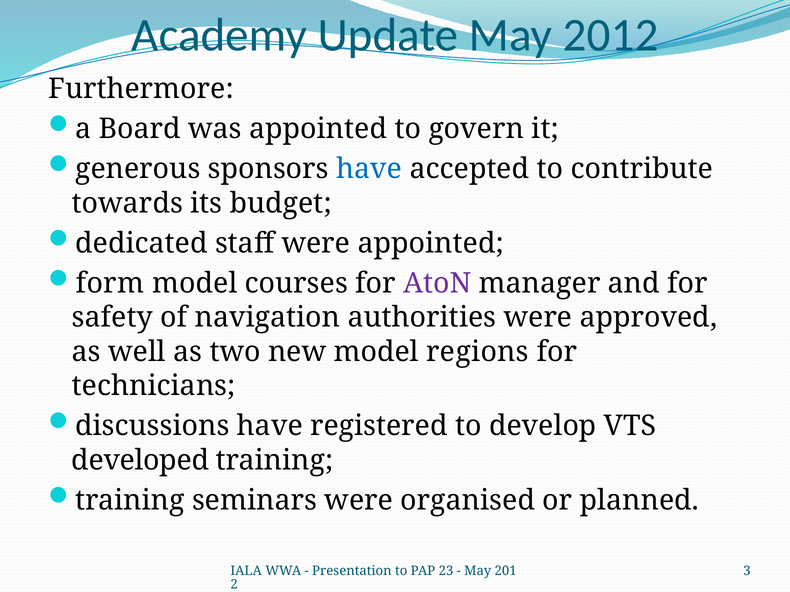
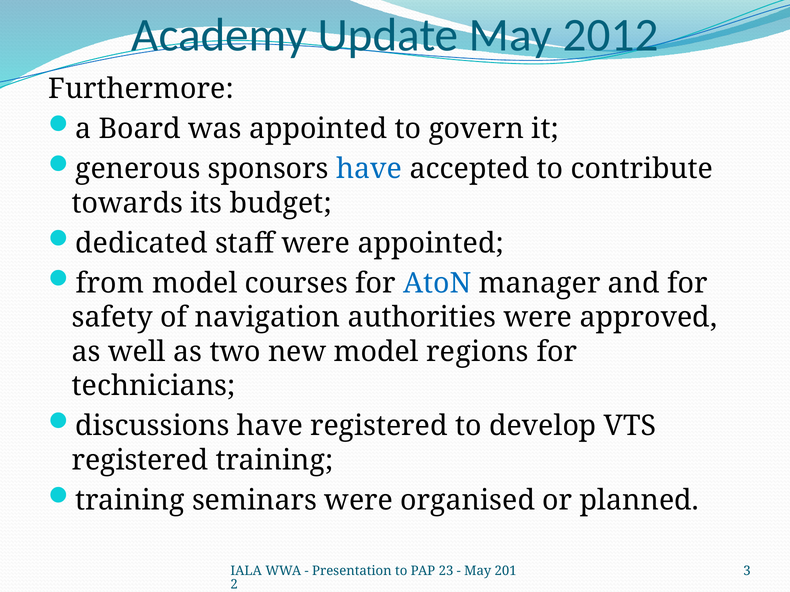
form: form -> from (110, 283)
AtoN colour: purple -> blue (437, 283)
developed: developed -> registered (140, 461)
